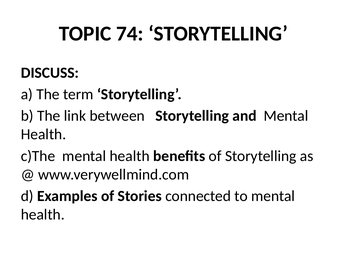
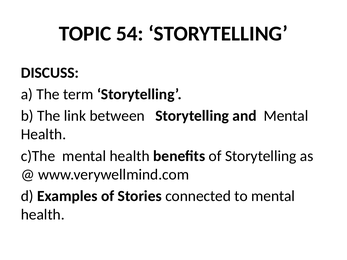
74: 74 -> 54 (130, 34)
